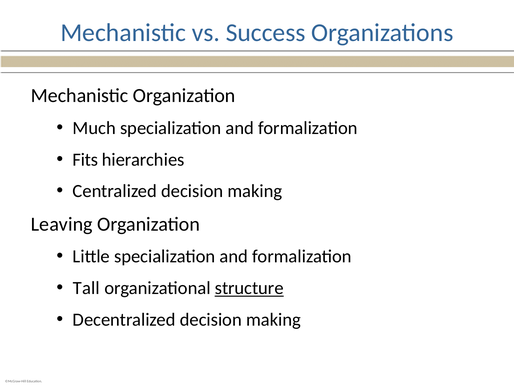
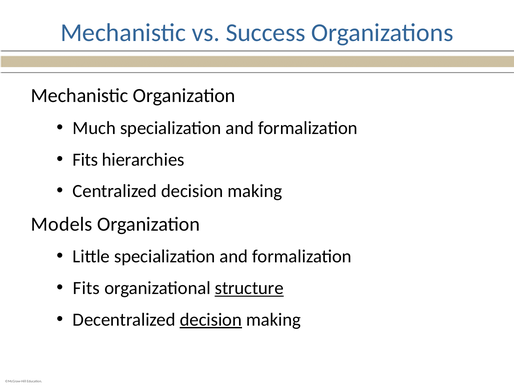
Leaving: Leaving -> Models (62, 224)
Tall: Tall -> Fits (86, 288)
decision underline: none -> present (211, 320)
